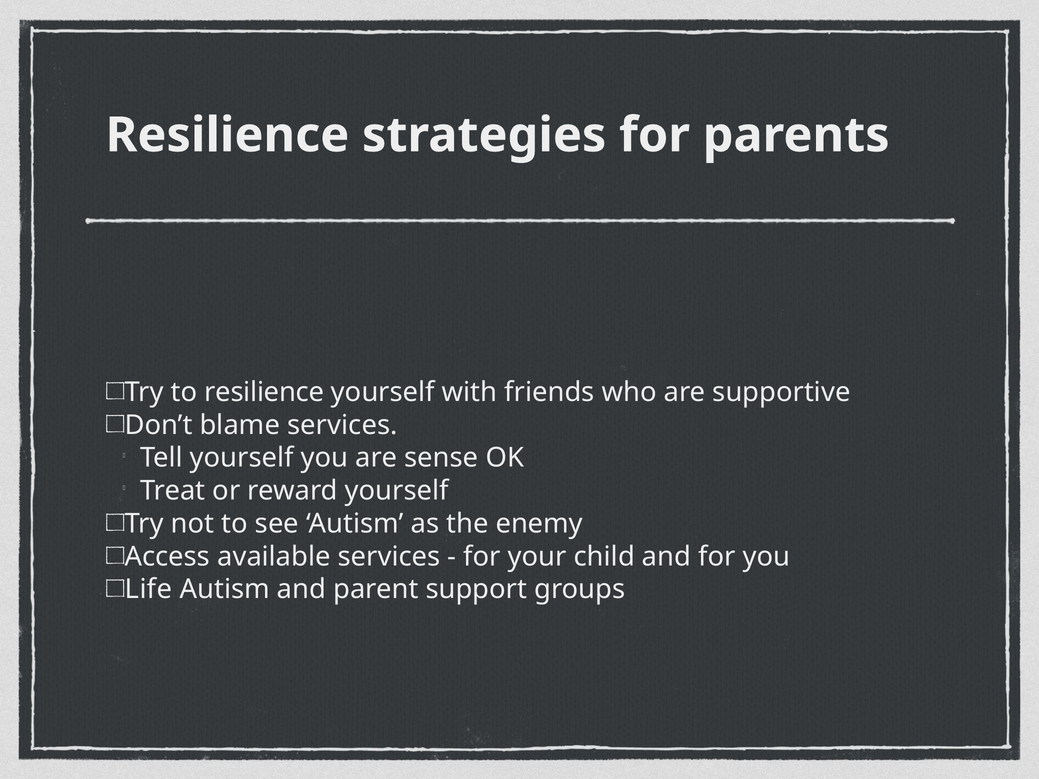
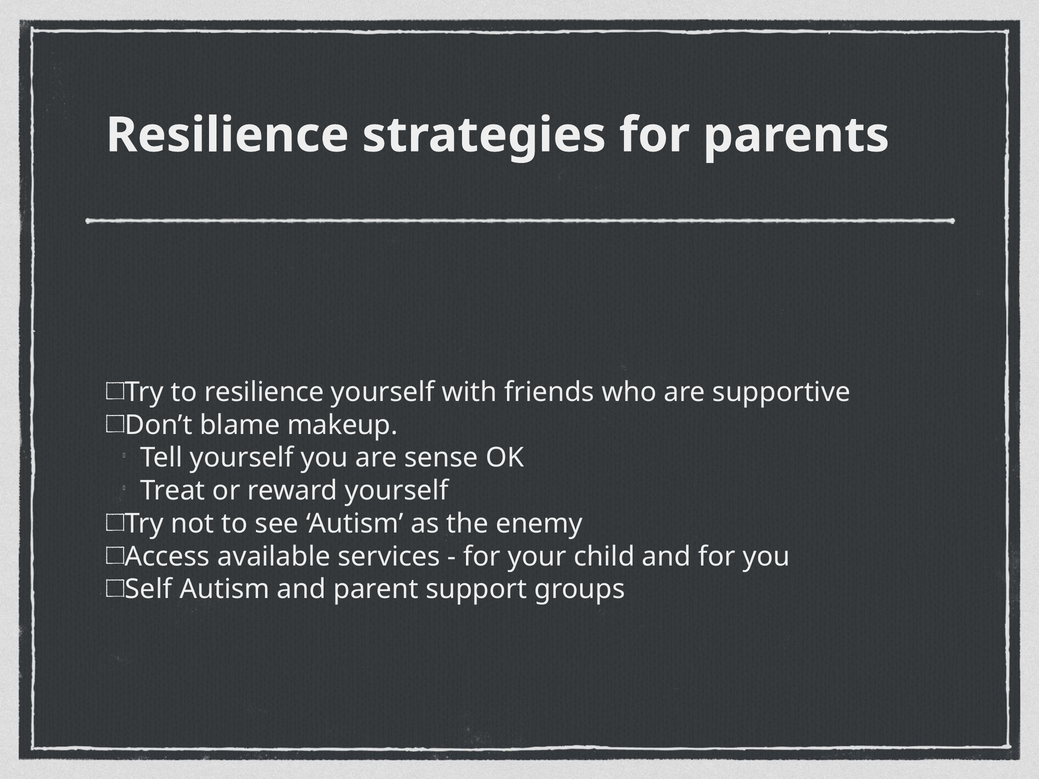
blame services: services -> makeup (343, 425)
Life: Life -> Self (149, 590)
